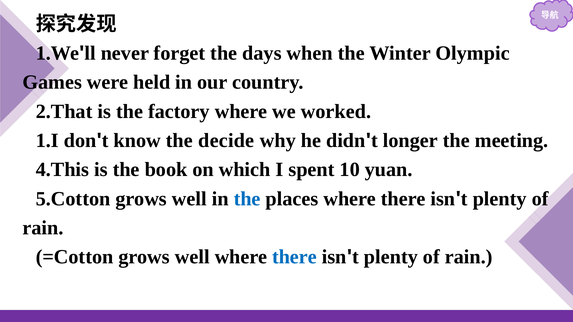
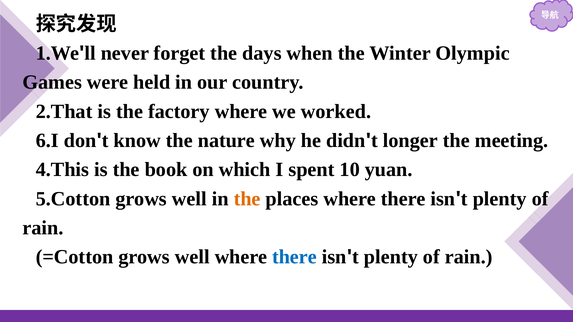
1.I: 1.I -> 6.I (47, 141)
decide: decide -> nature (226, 141)
the colour: blue -> orange (247, 199)
